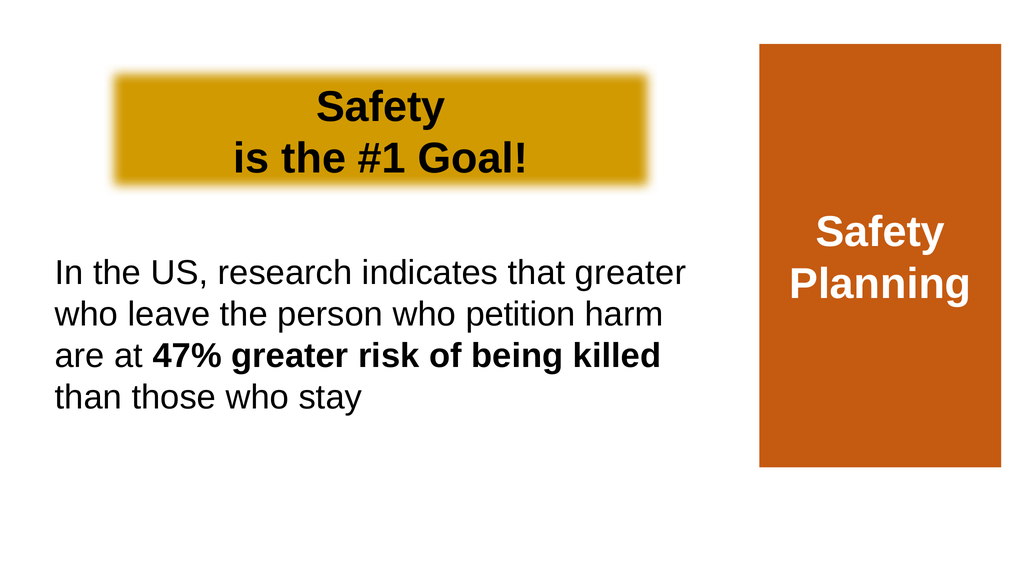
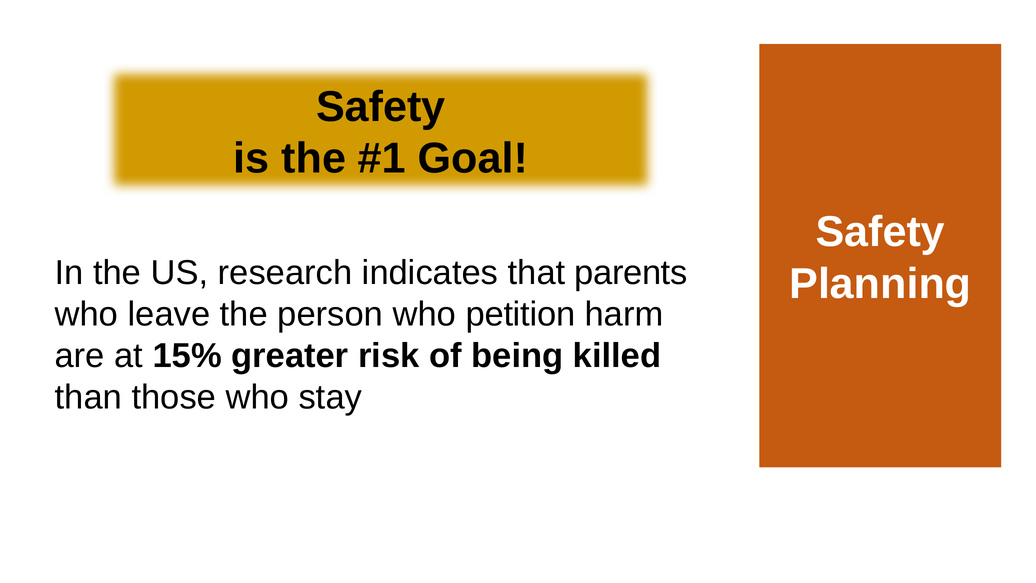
that greater: greater -> parents (631, 273)
47%: 47% -> 15% (187, 356)
